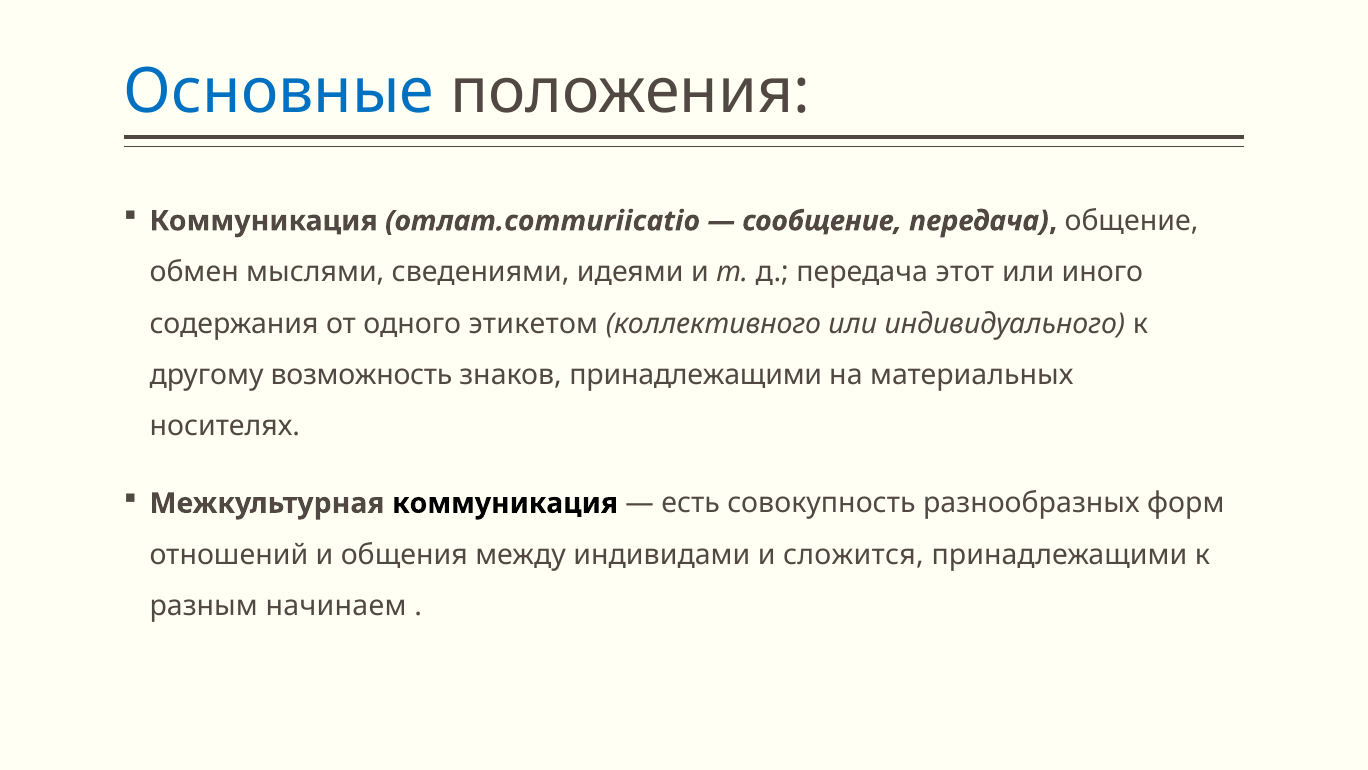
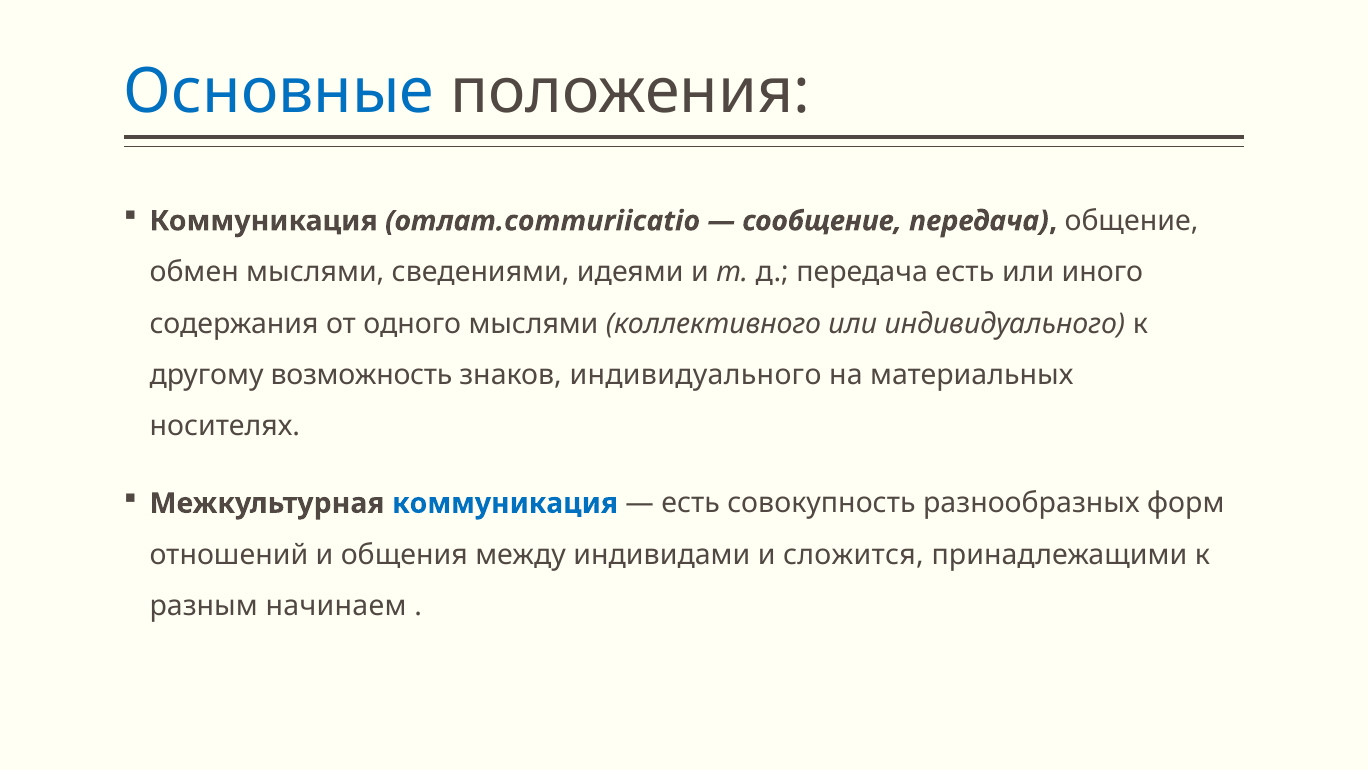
передача этот: этот -> есть (965, 272)
одного этикетом: этикетом -> мыслями (533, 323)
знаков принадлежащими: принадлежащими -> индивидуального (696, 375)
коммуникация colour: black -> blue (505, 503)
